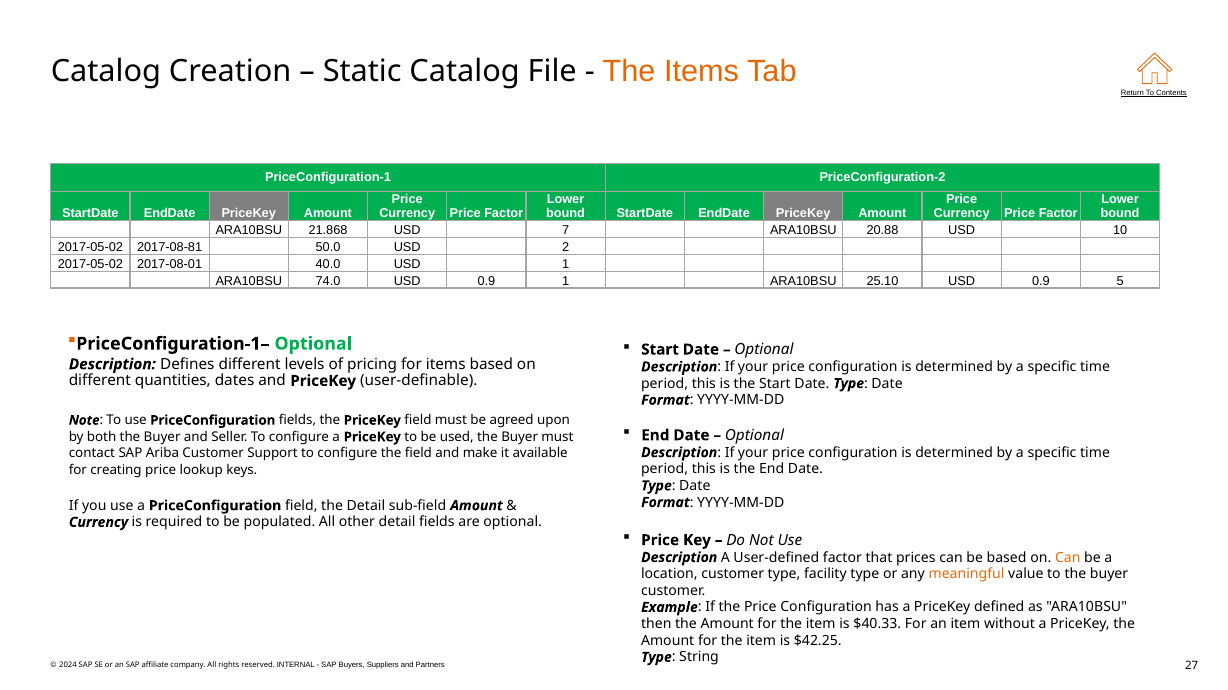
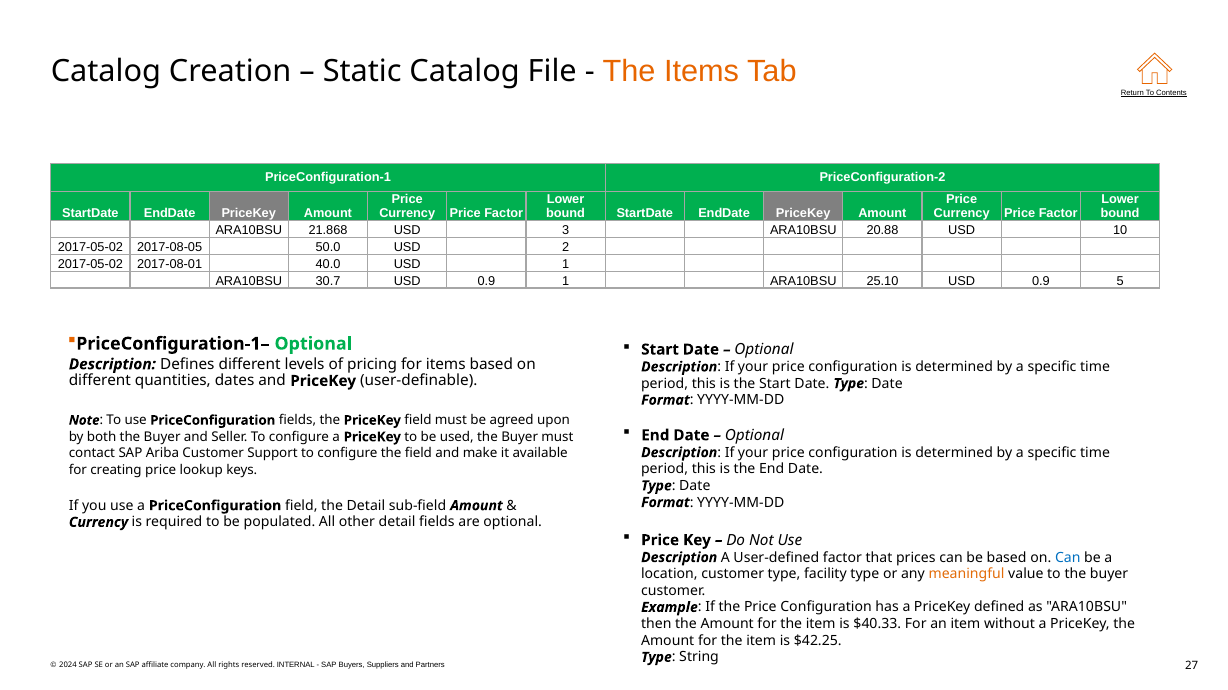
7: 7 -> 3 (566, 230)
2017-08-81: 2017-08-81 -> 2017-08-05 (170, 247)
74.0: 74.0 -> 30.7 (328, 281)
Can colour: orange -> blue (1068, 558)
